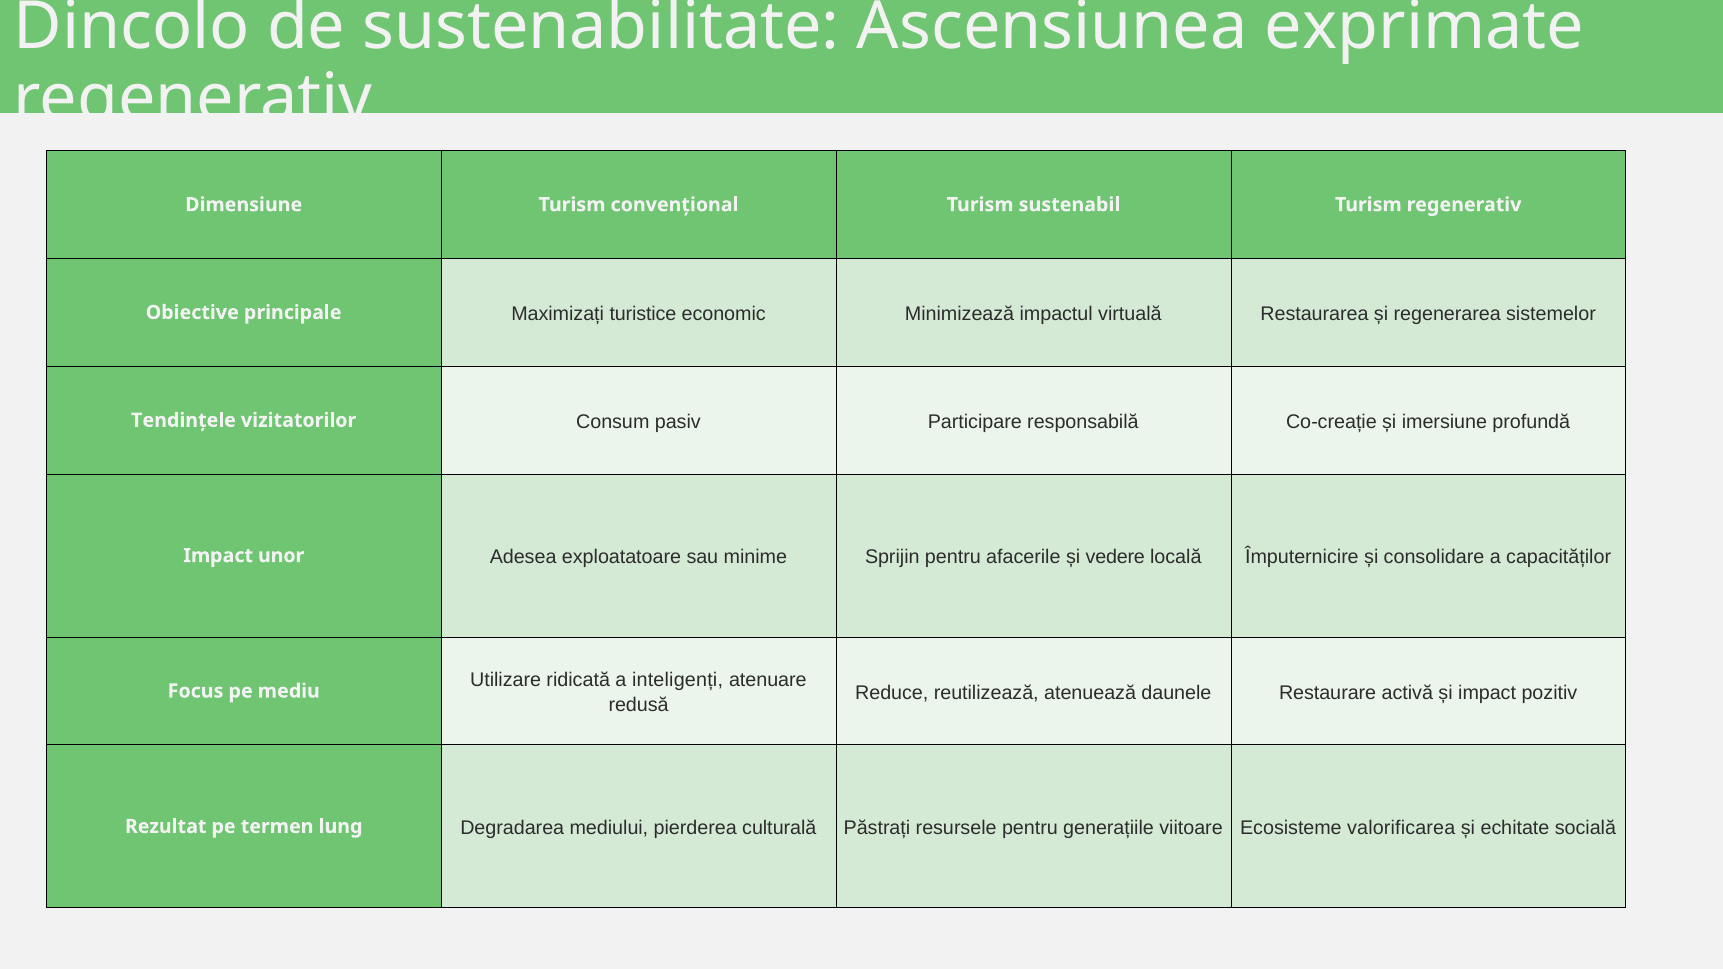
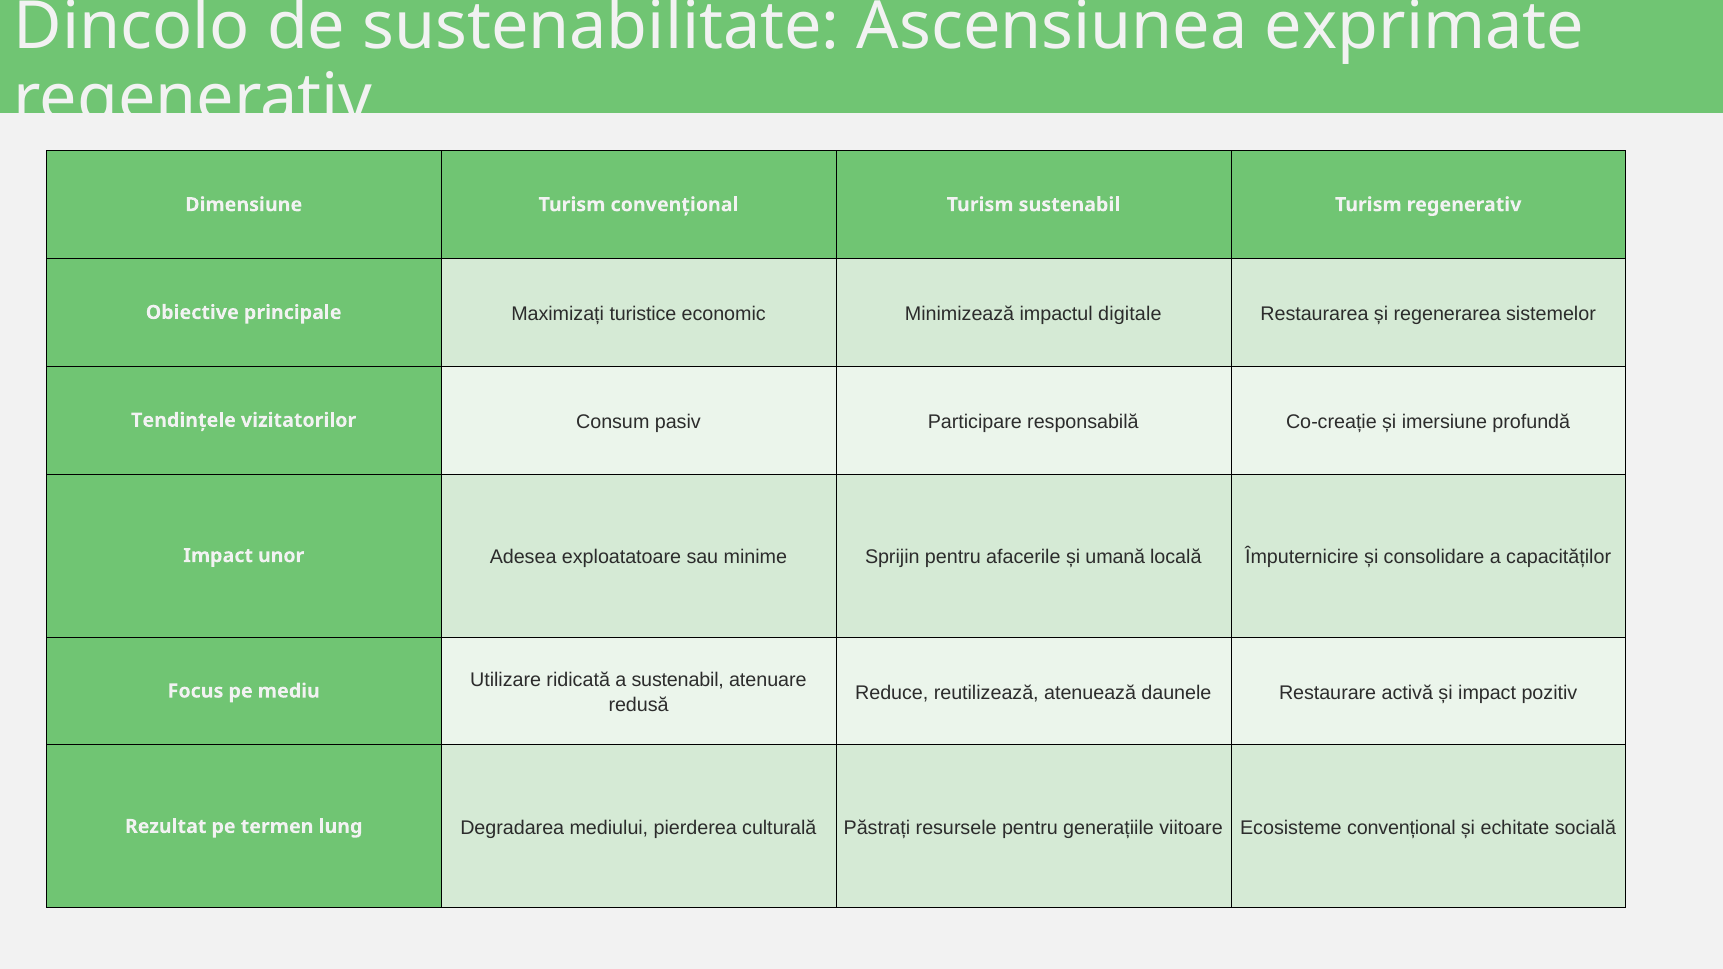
virtuală: virtuală -> digitale (1130, 314)
vedere: vedere -> umană (1115, 557)
a inteligenți: inteligenți -> sustenabil (678, 680)
Ecosisteme valorificarea: valorificarea -> convențional (1401, 828)
